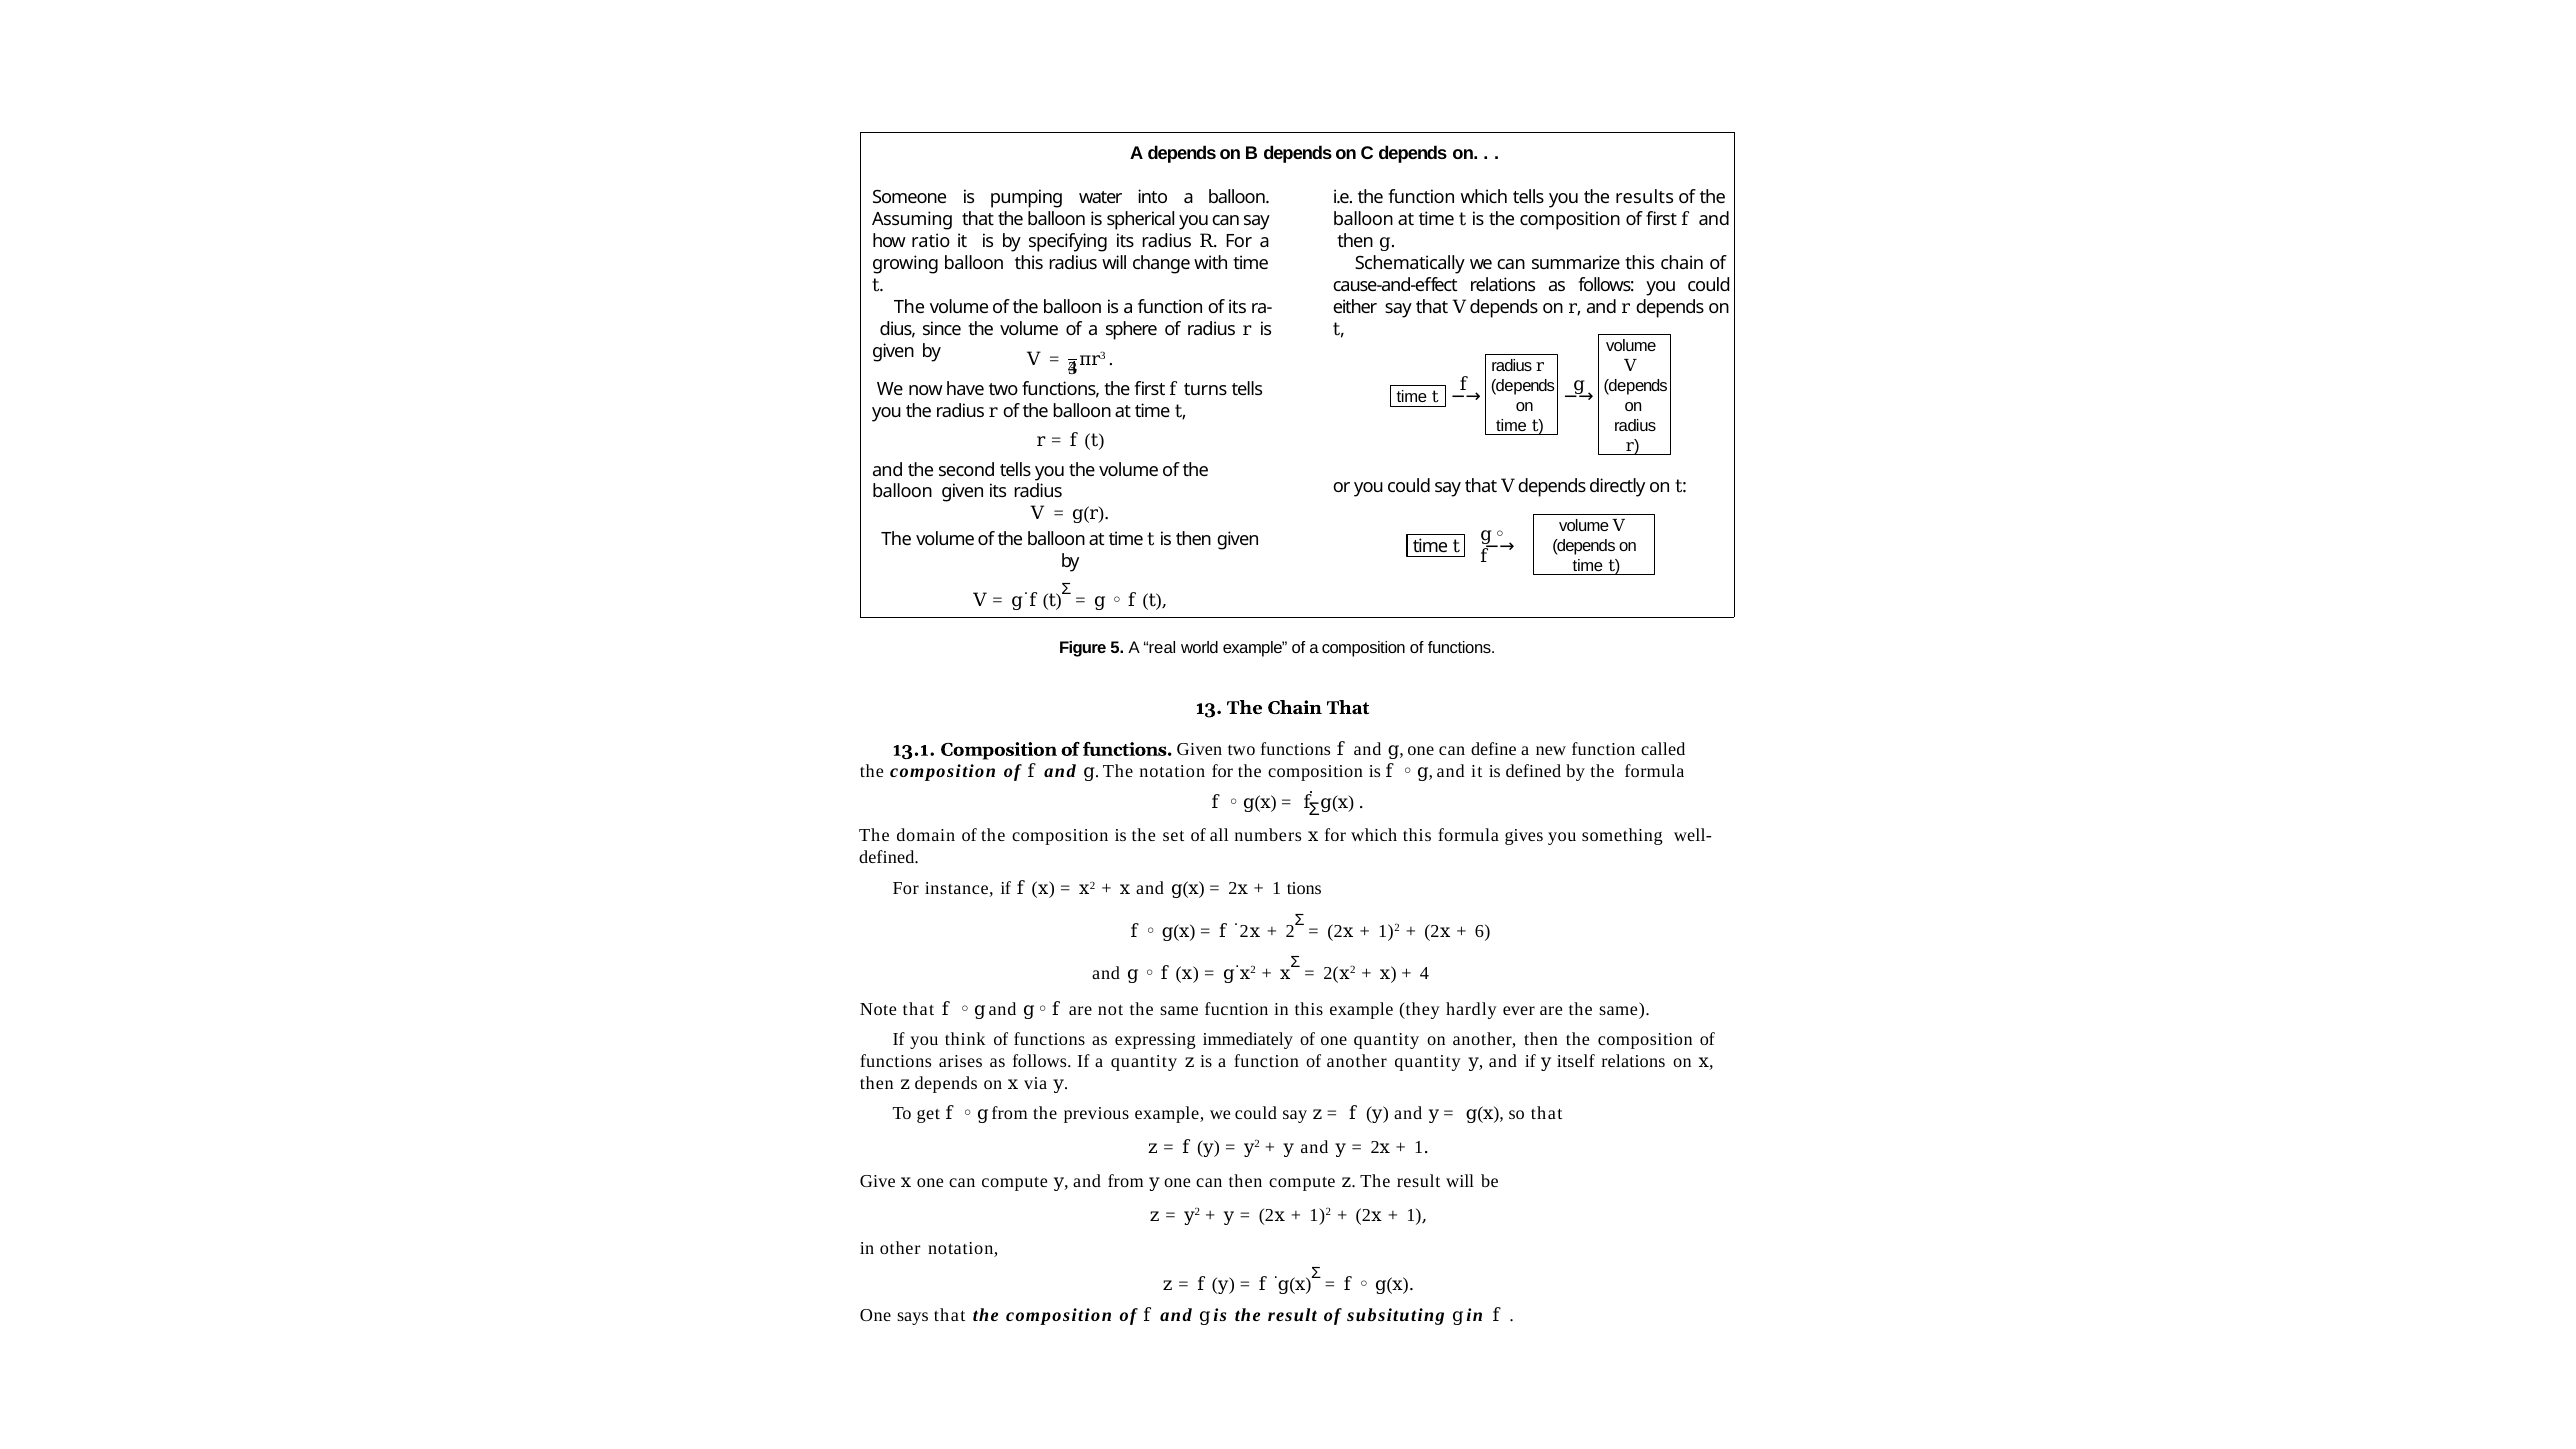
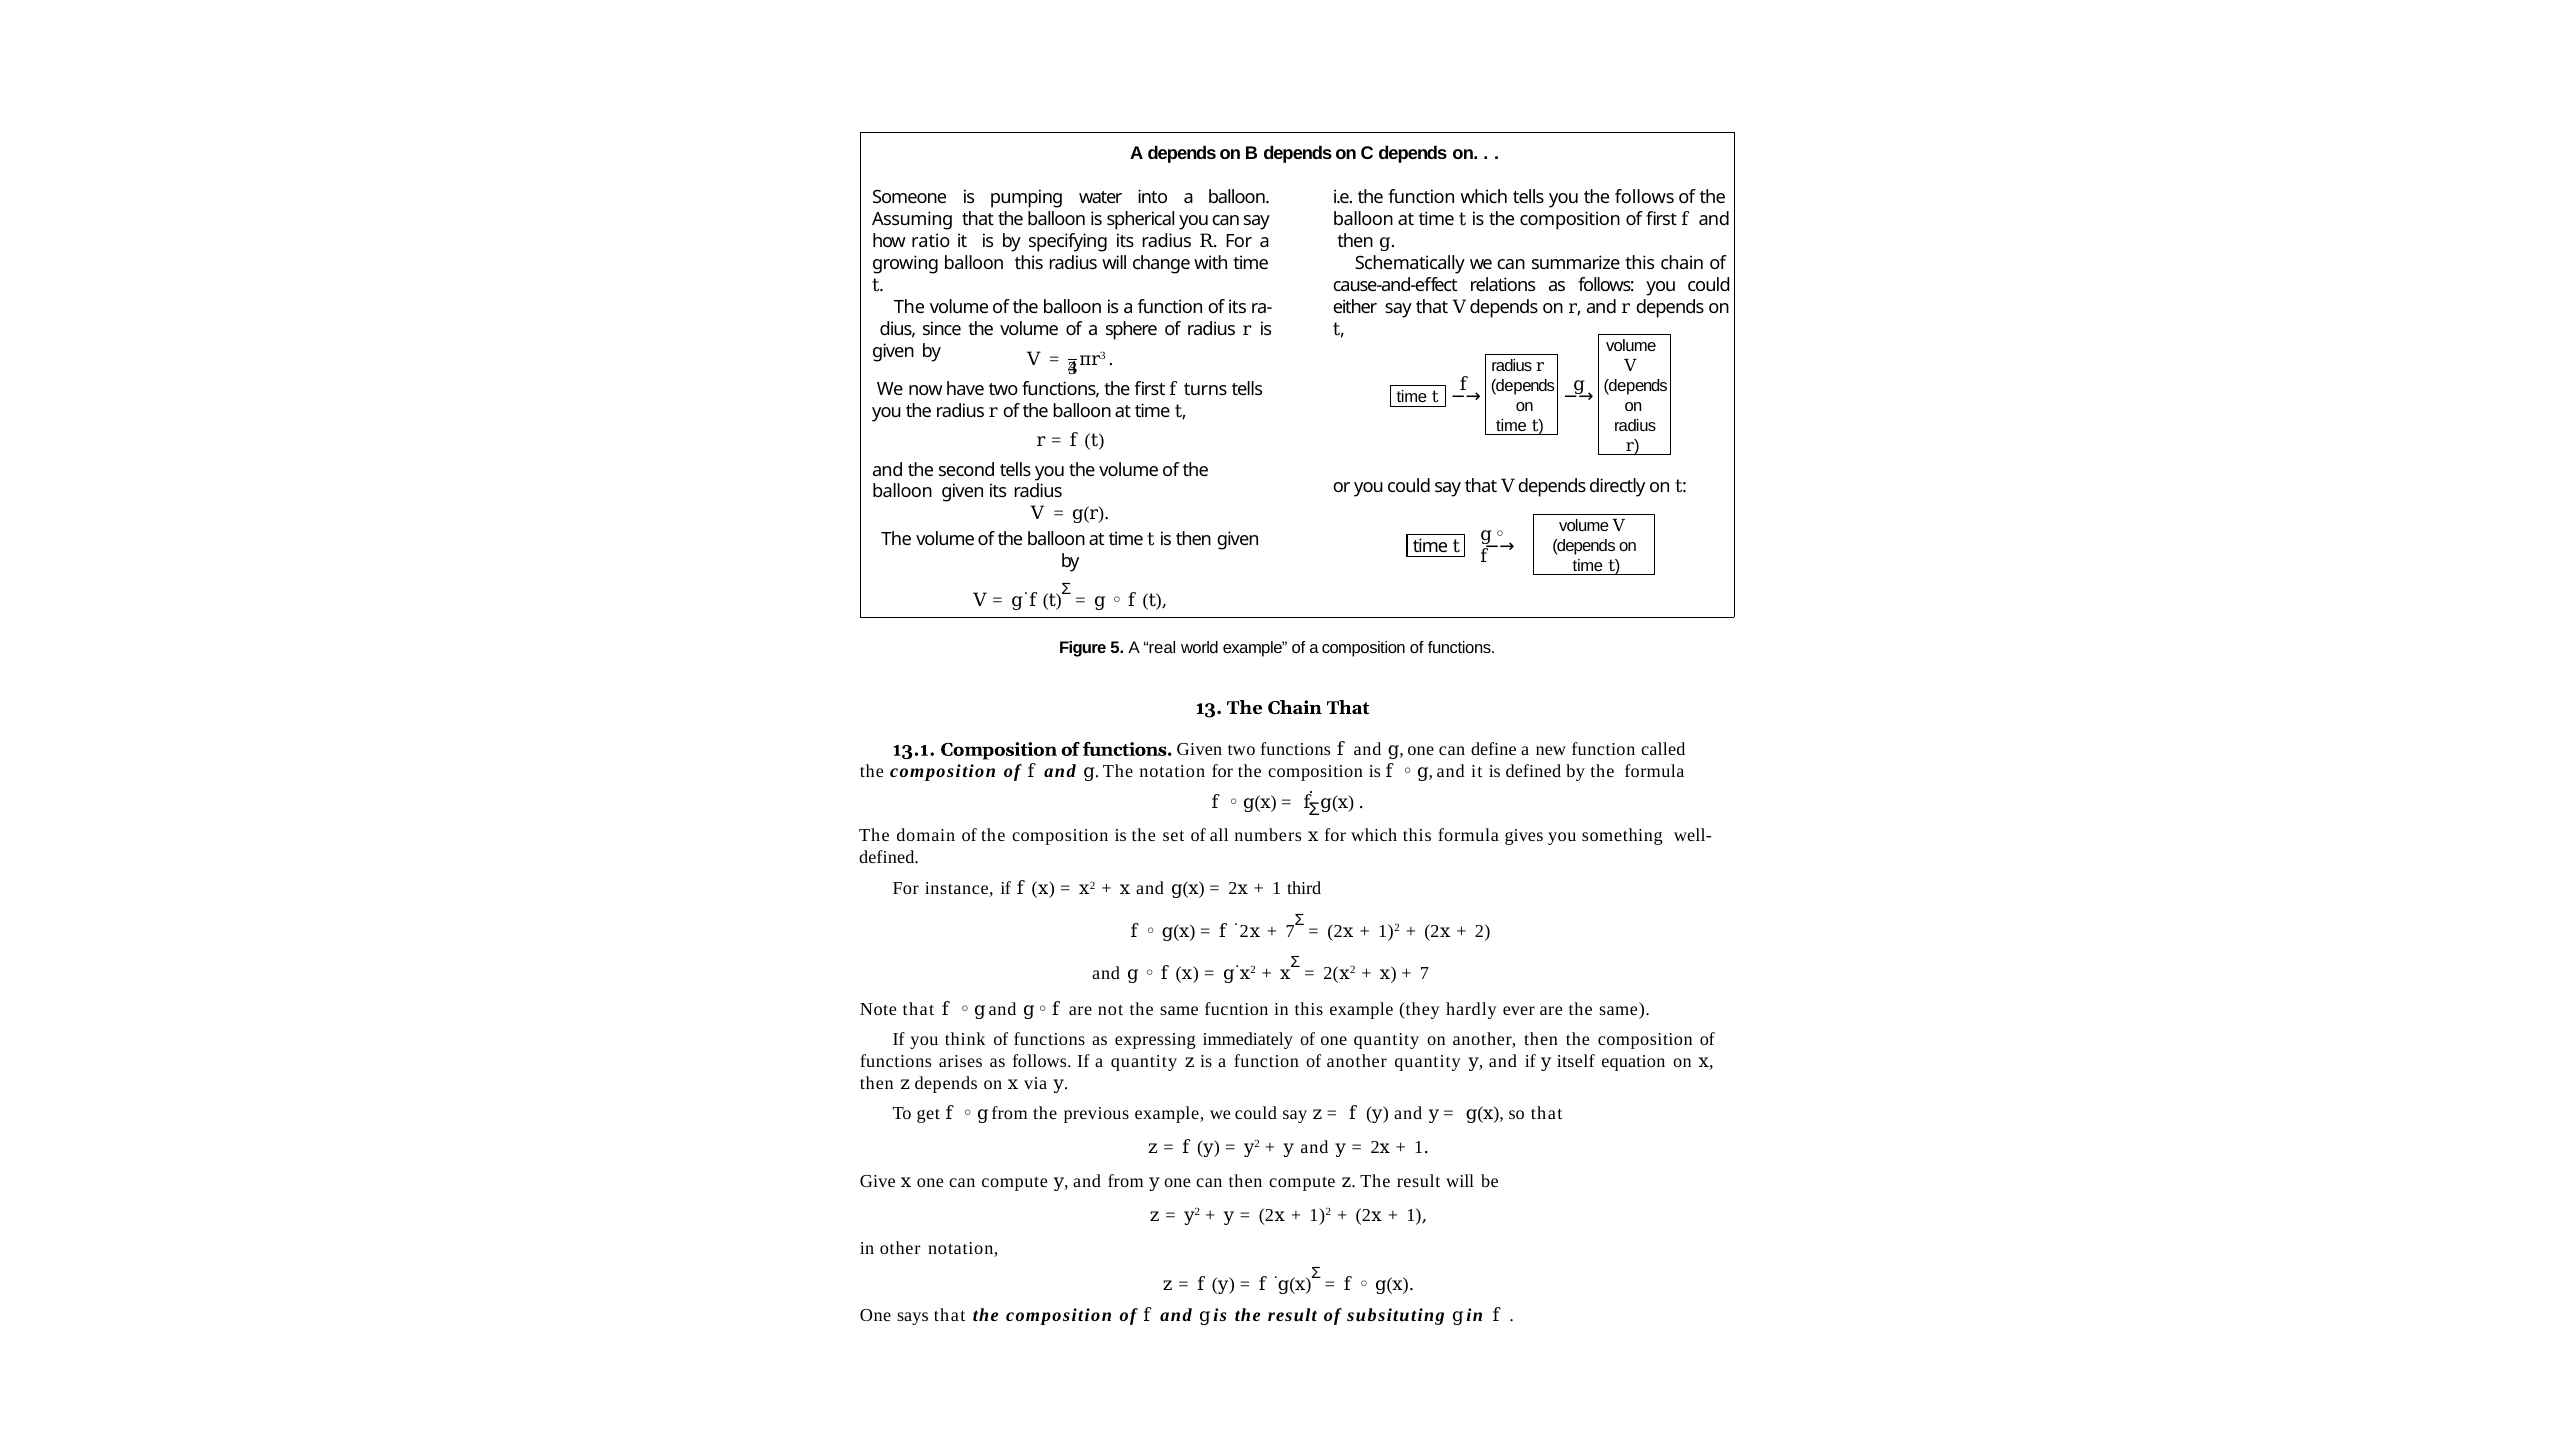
the results: results -> follows (1645, 197)
tions: tions -> third (1304, 888)
2: 2 -> 7 (1290, 932)
6: 6 -> 2 (1483, 932)
4: 4 -> 7 (1424, 974)
itself relations: relations -> equation (1633, 1062)
